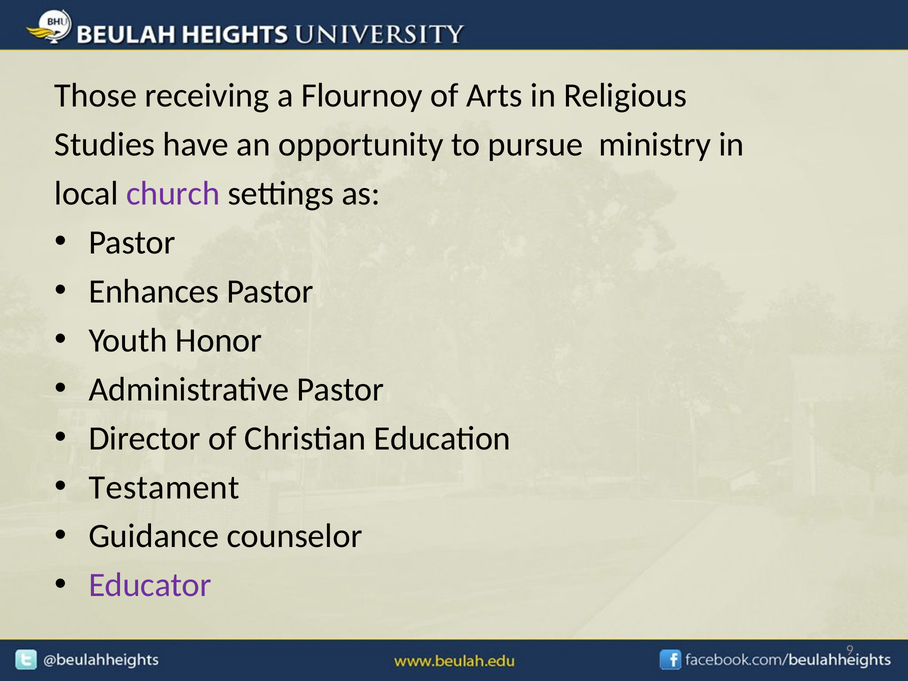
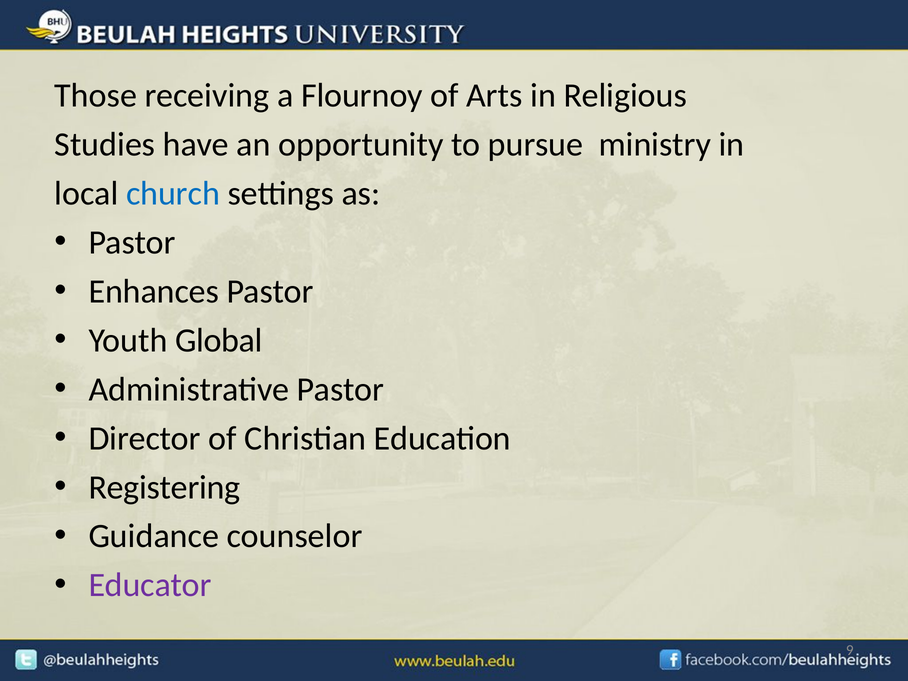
church colour: purple -> blue (173, 193)
Honor: Honor -> Global (219, 340)
Testament: Testament -> Registering (164, 487)
